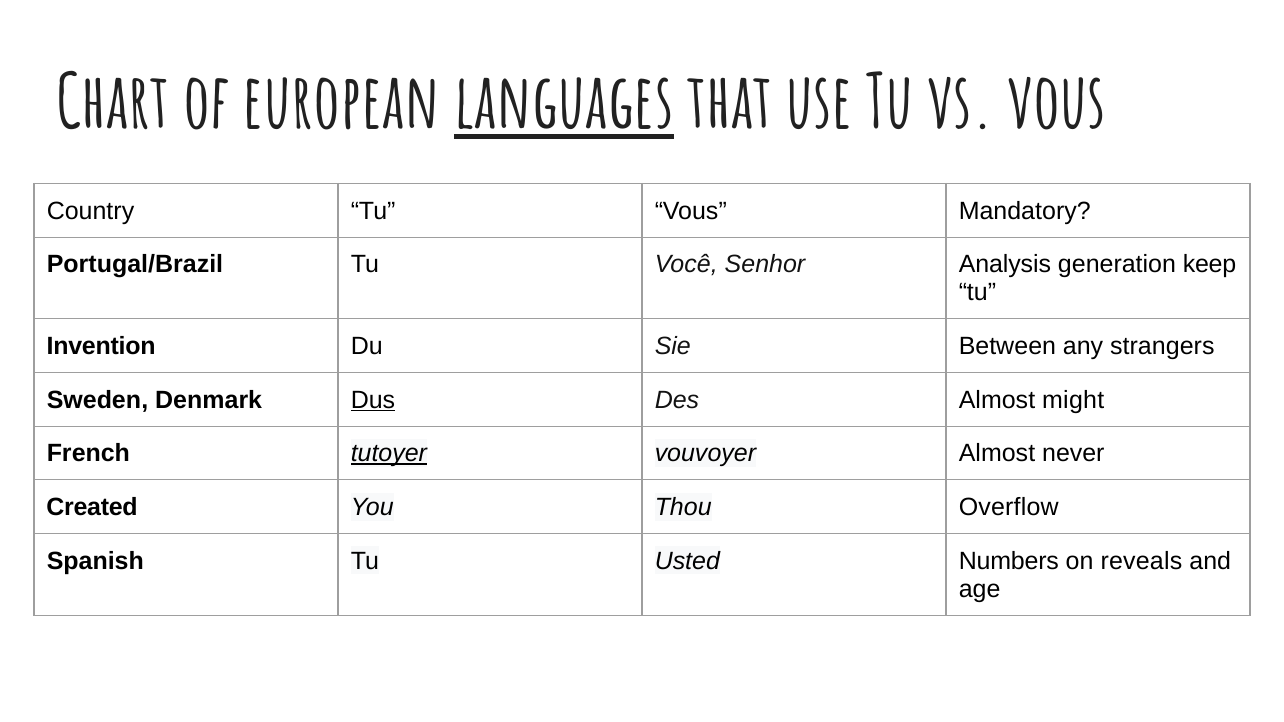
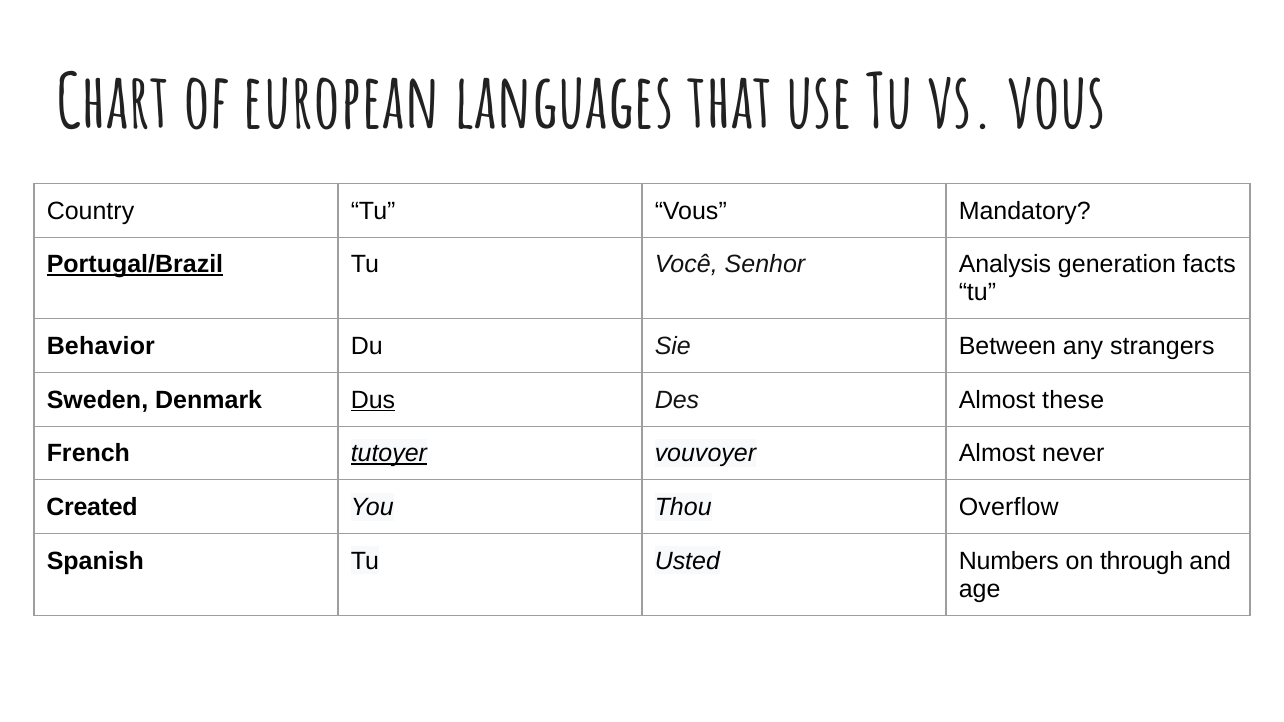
languages underline: present -> none (564, 104)
Portugal/Brazil underline: none -> present (135, 265)
keep: keep -> facts (1209, 265)
Invention: Invention -> Behavior (101, 346)
might: might -> these (1073, 400)
reveals: reveals -> through (1142, 561)
